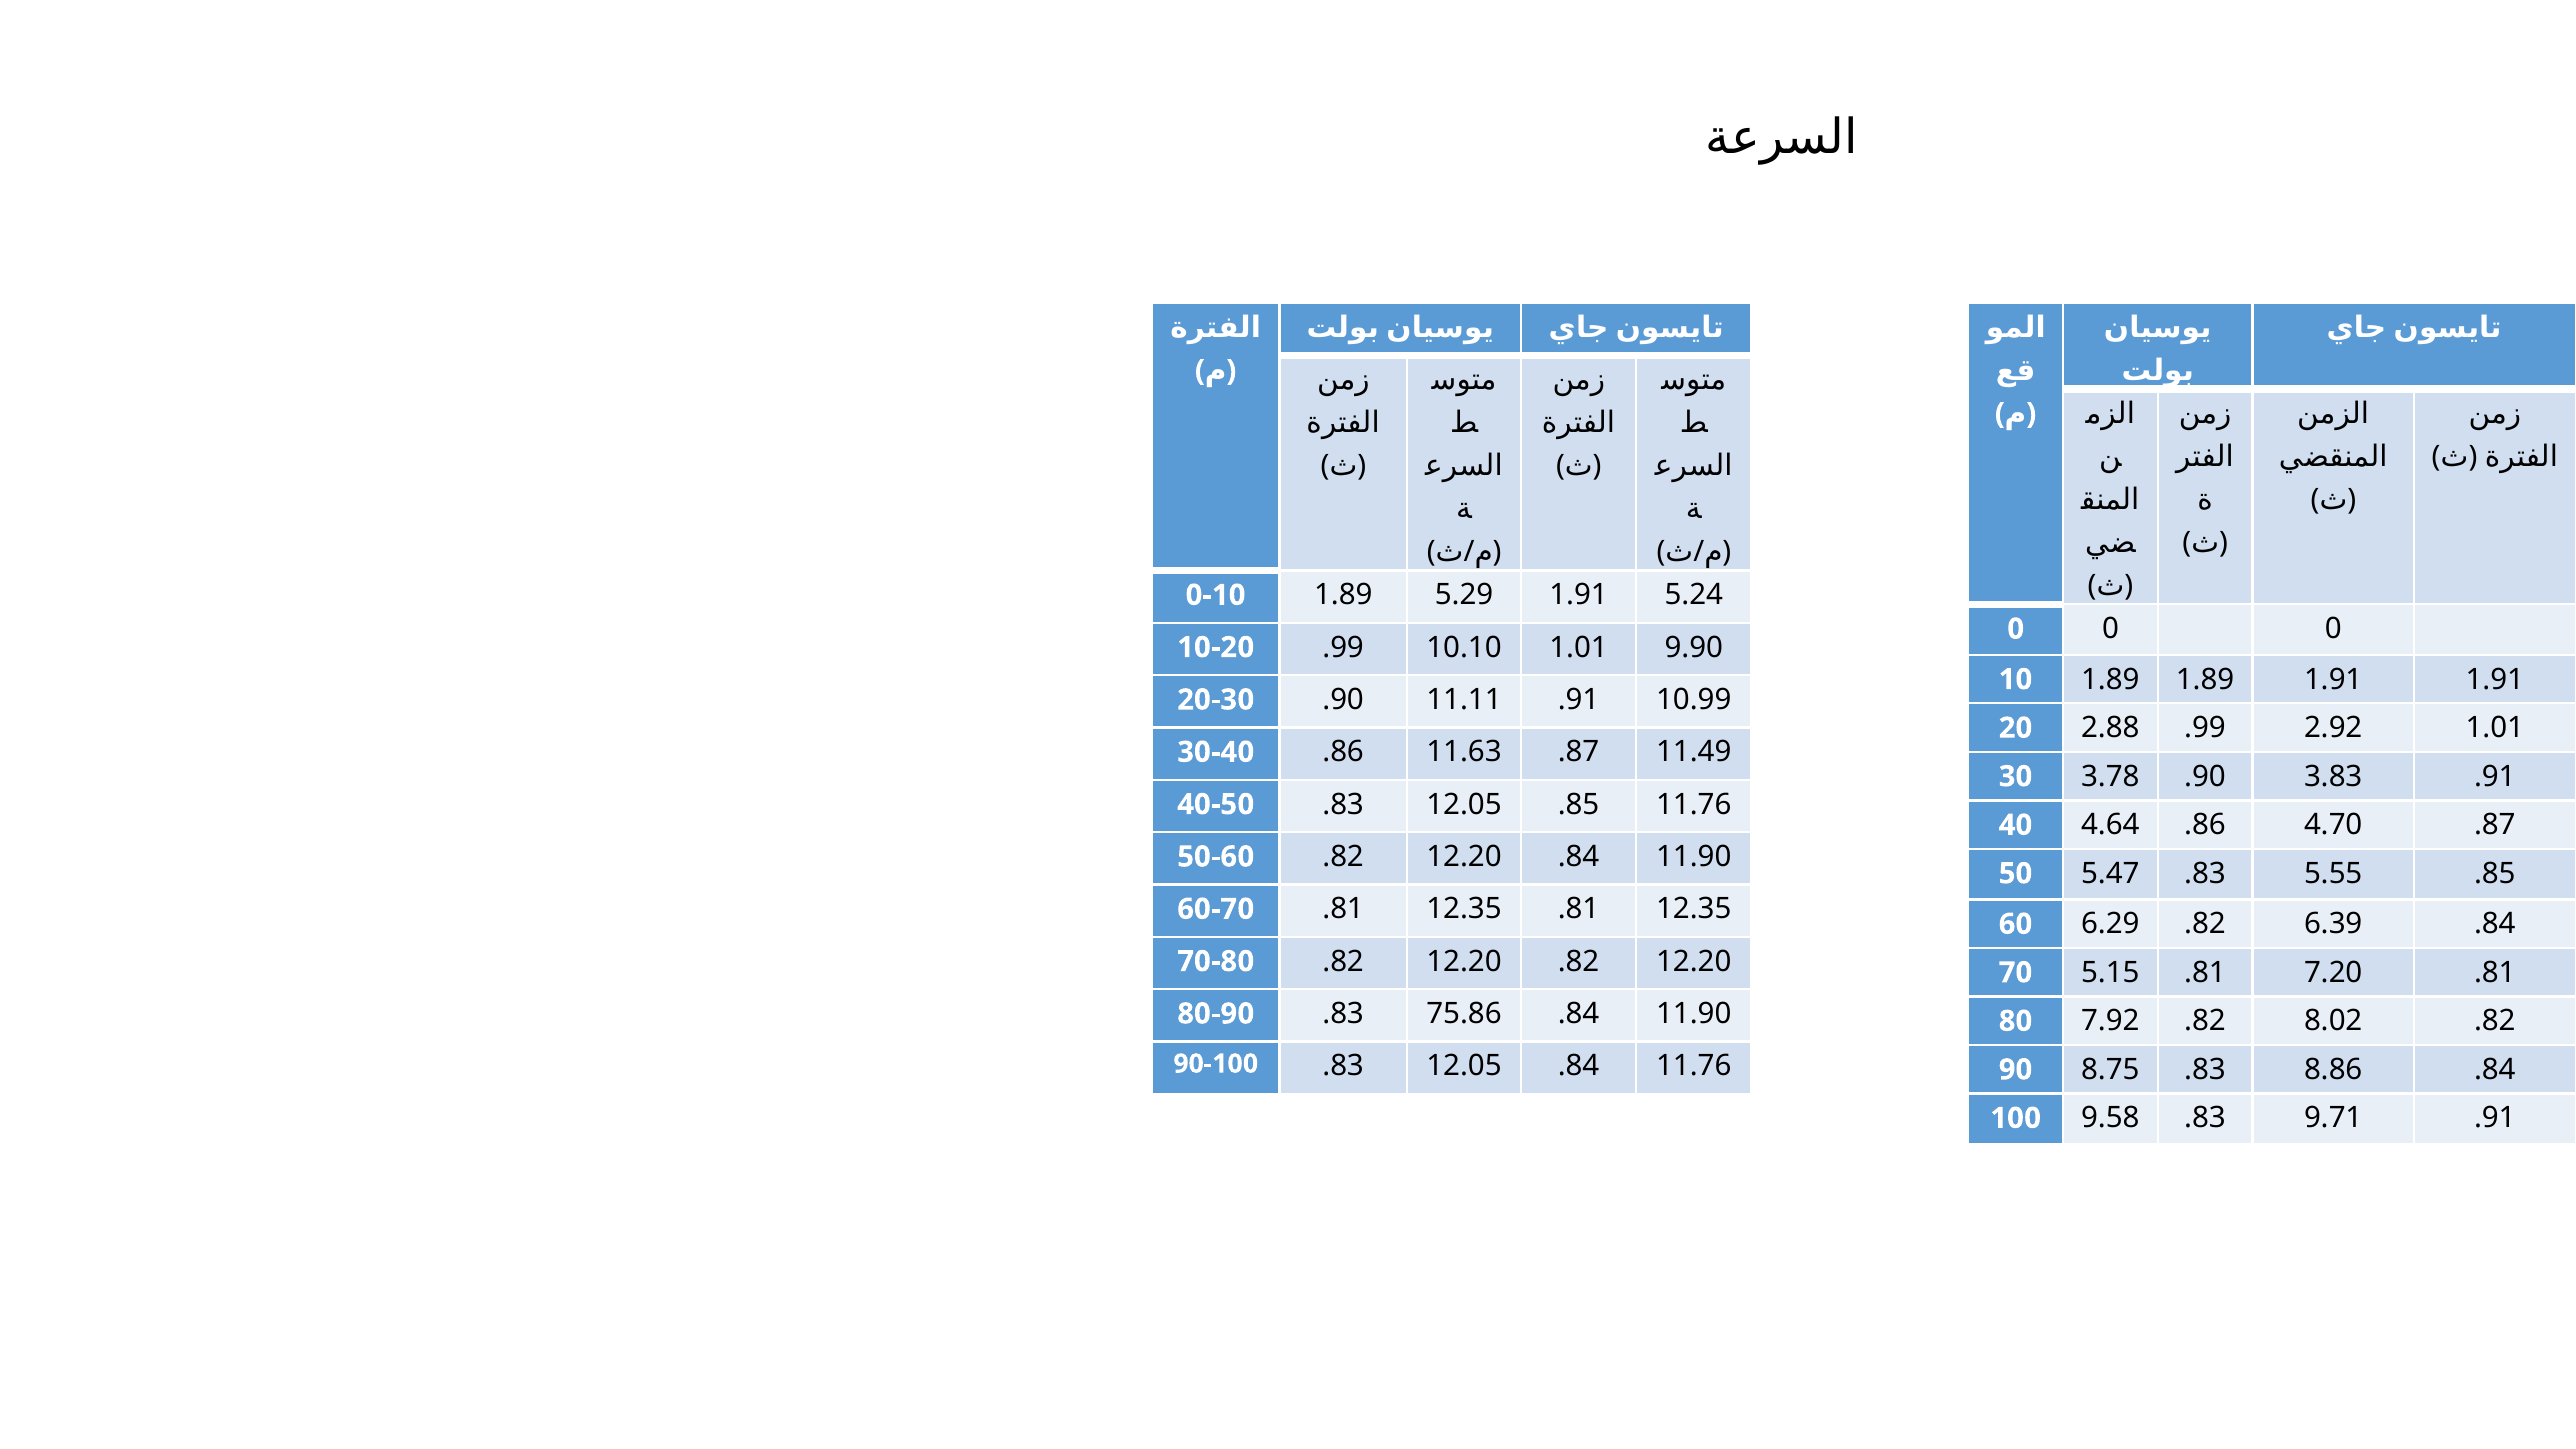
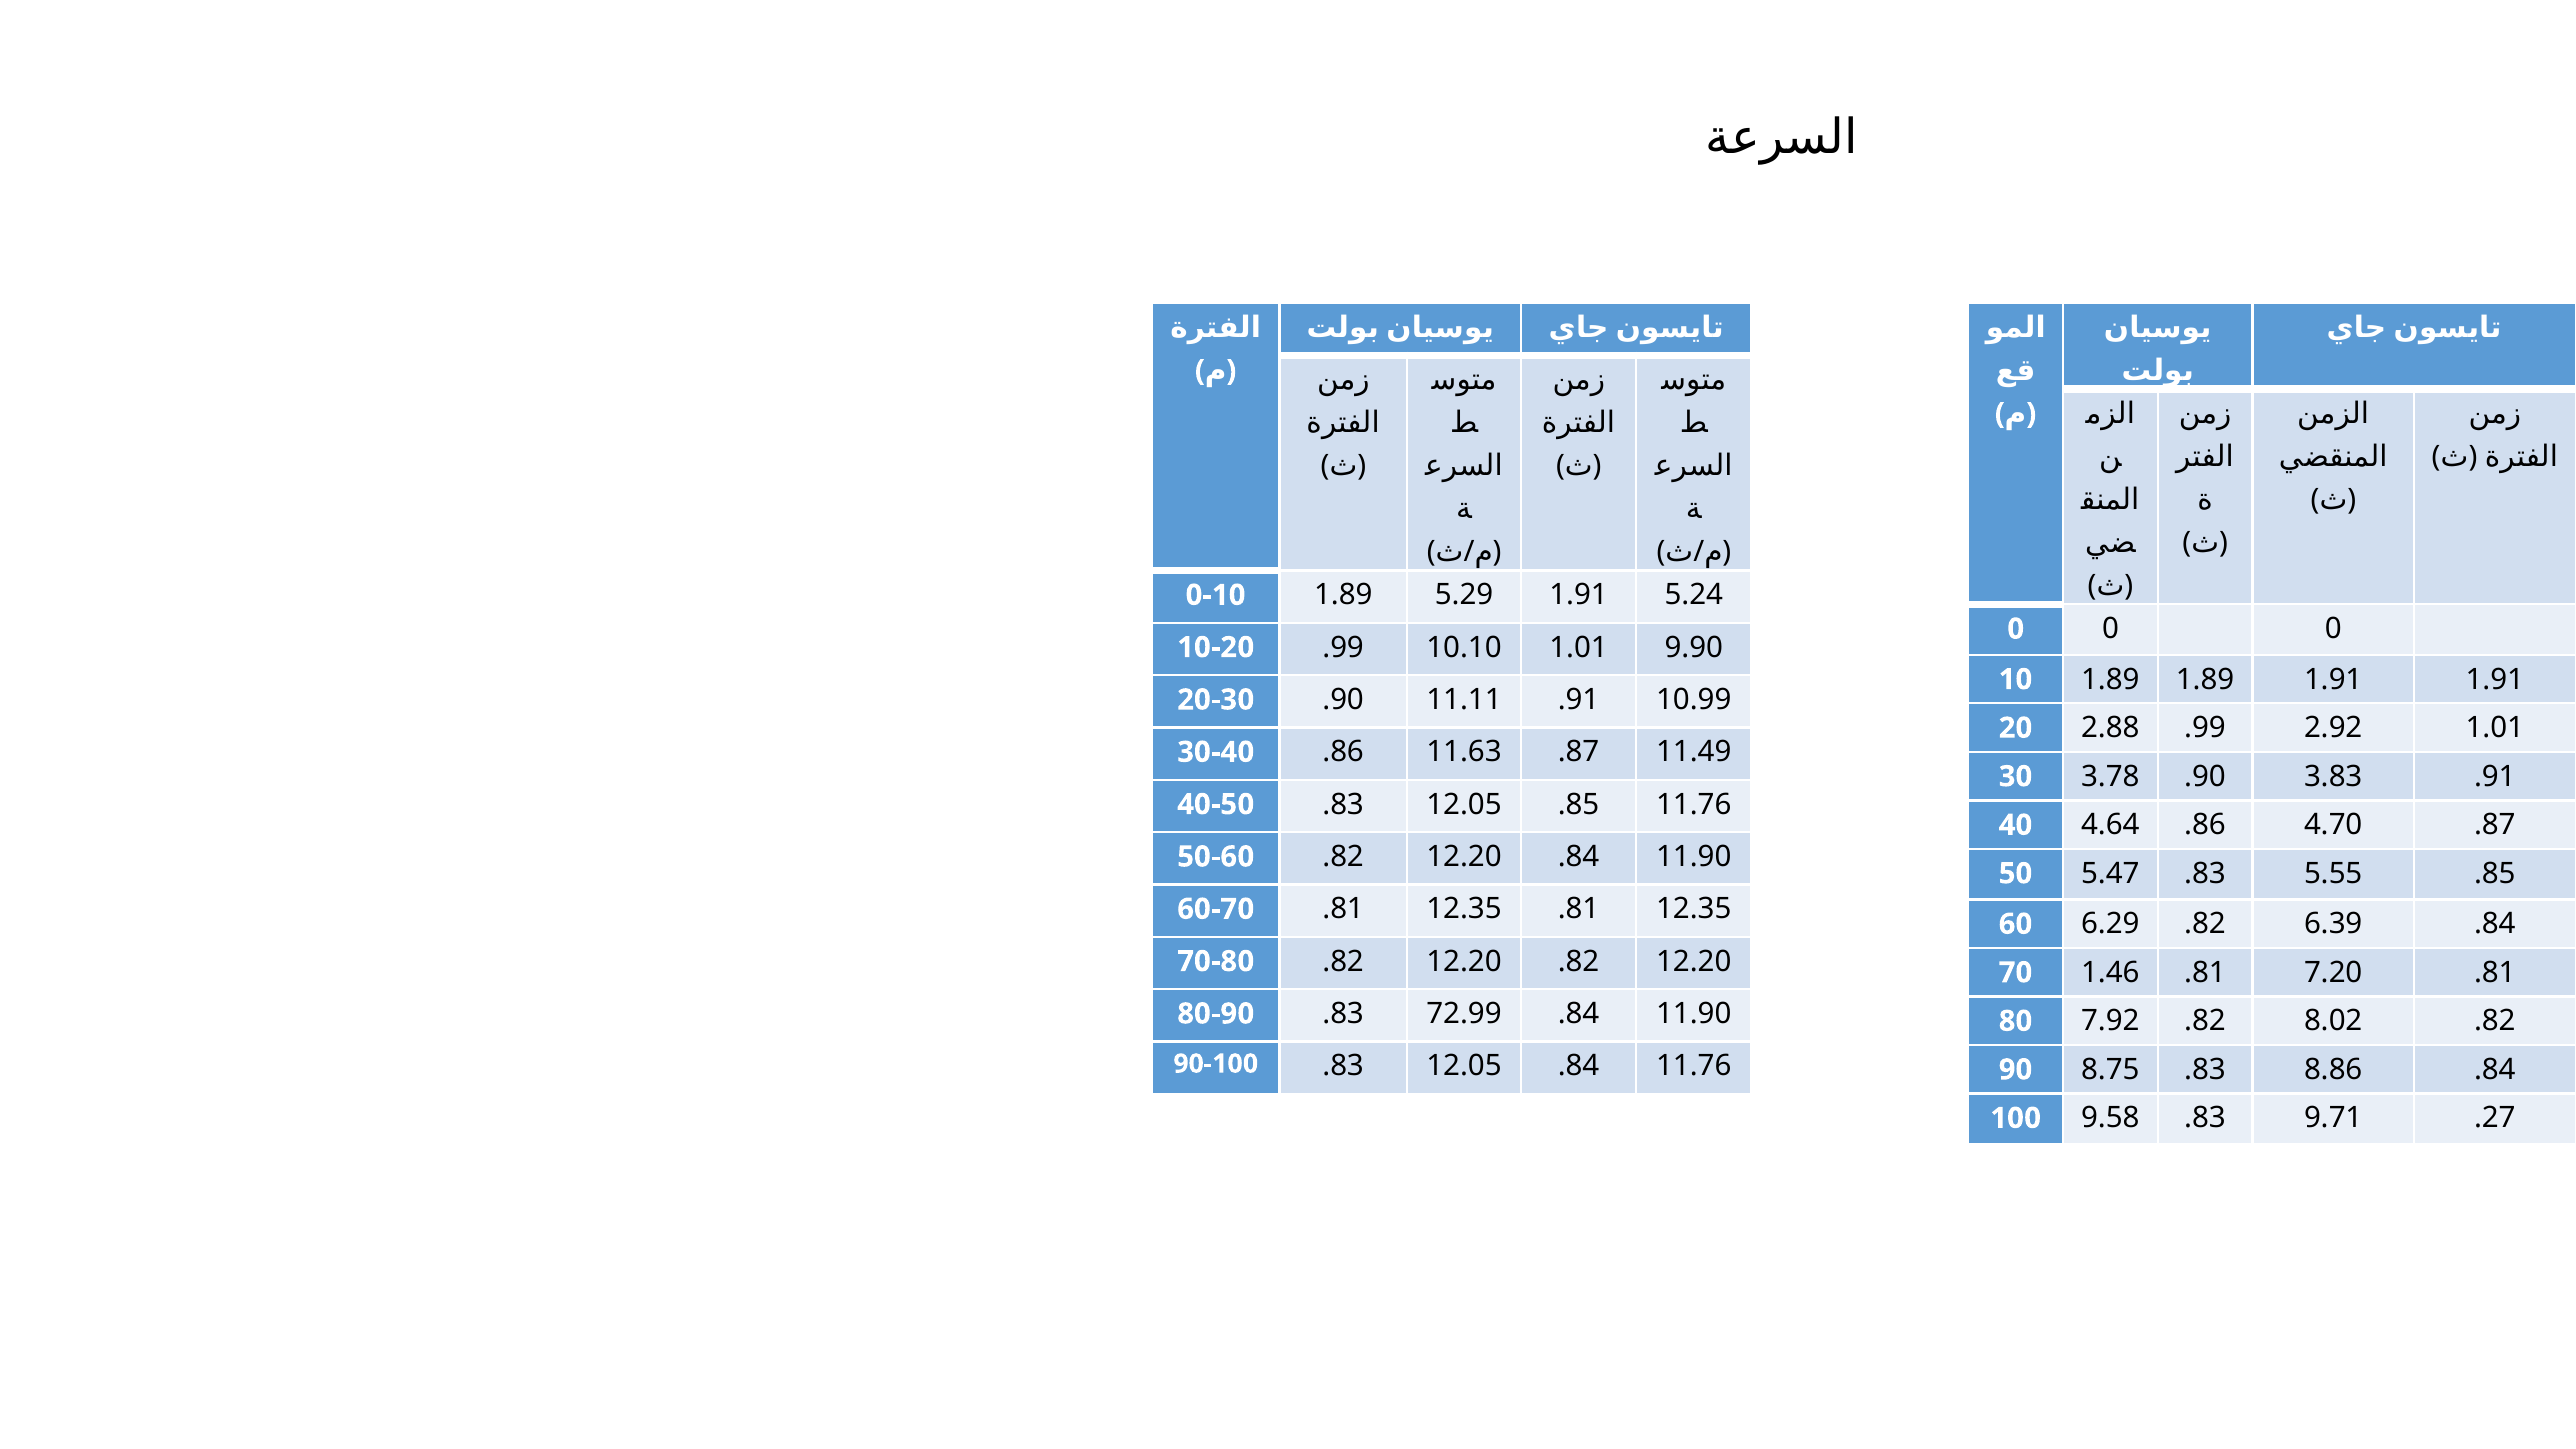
5.15: 5.15 -> 1.46 (2110, 973)
75.86: 75.86 -> 72.99 (1464, 1014)
9.71 91: 91 -> 27 (2499, 1118)
